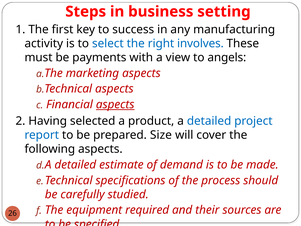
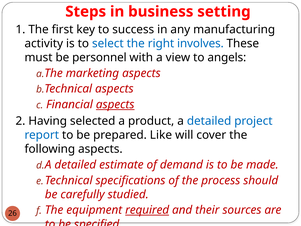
payments: payments -> personnel (99, 58)
Size: Size -> Like (161, 135)
required underline: none -> present (147, 210)
